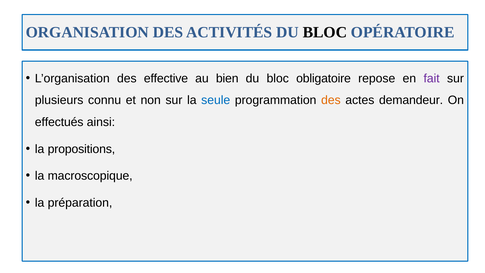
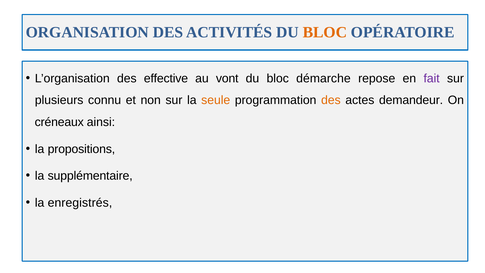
BLOC colour: black -> orange (325, 32)
bien: bien -> vont (227, 78)
obligatoire: obligatoire -> démarche (323, 78)
seule colour: blue -> orange (216, 100)
effectués: effectués -> créneaux (59, 122)
macroscopique: macroscopique -> supplémentaire (90, 176)
préparation: préparation -> enregistrés (80, 203)
